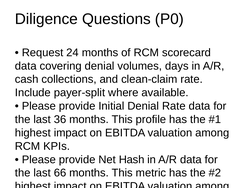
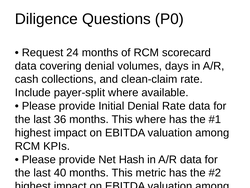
This profile: profile -> where (151, 119)
66: 66 -> 40 (60, 172)
